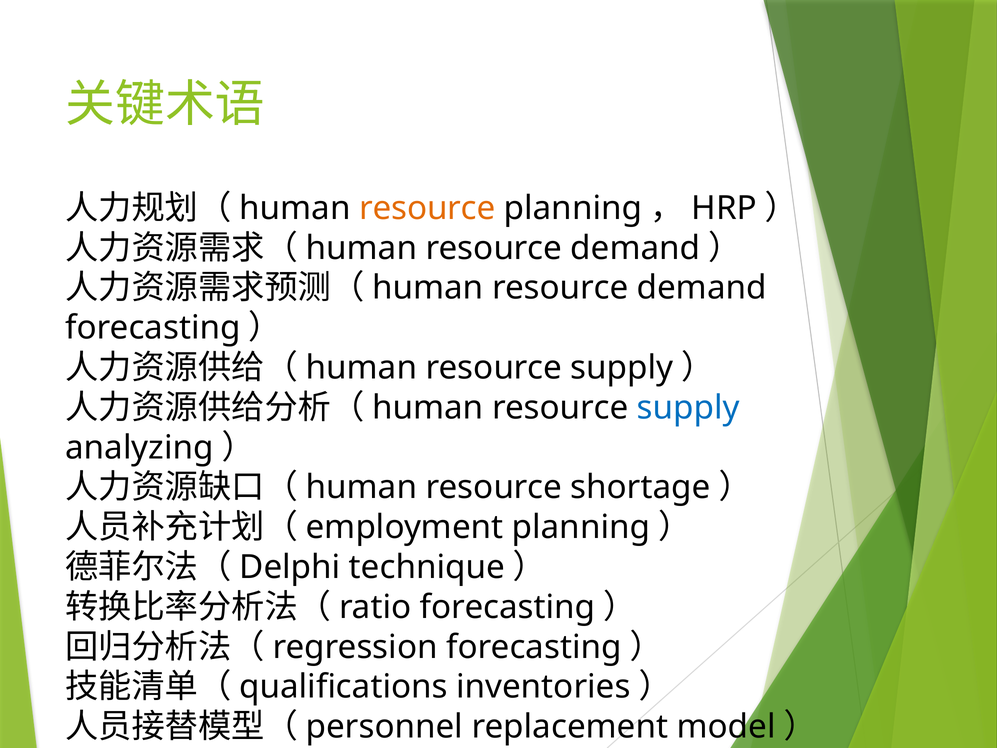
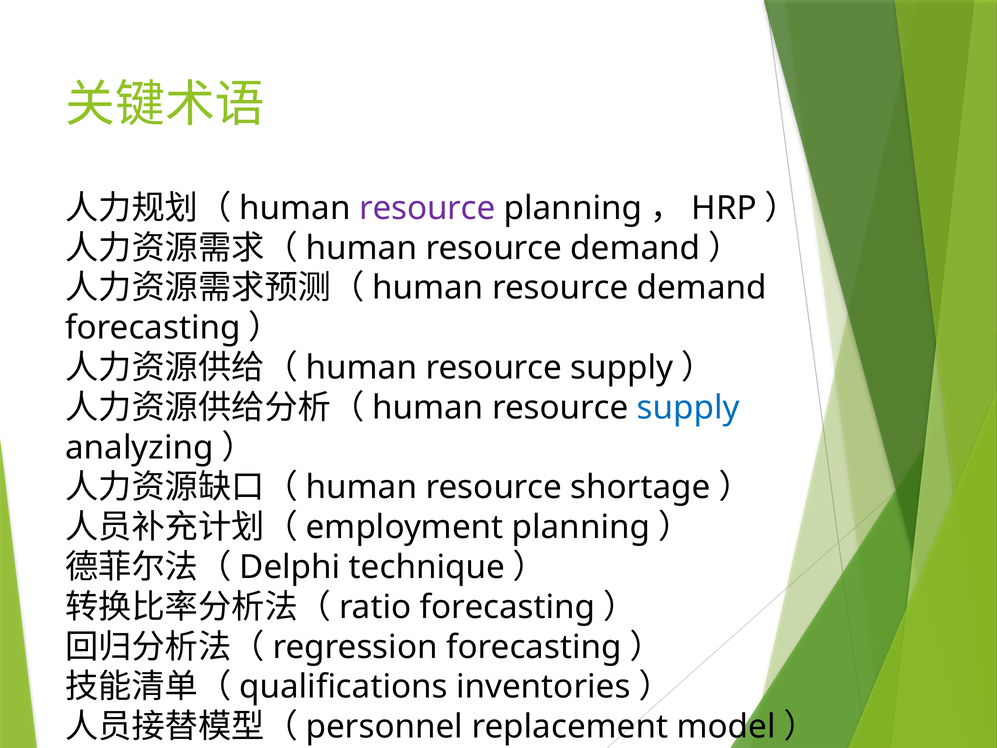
resource colour: orange -> purple (427, 208)
